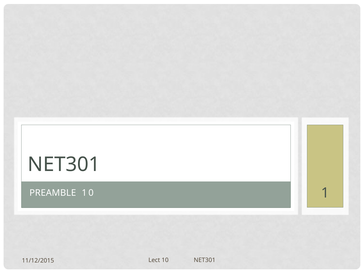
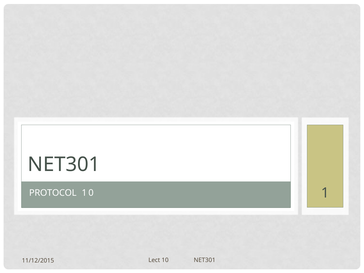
PREAMBLE: PREAMBLE -> PROTOCOL (53, 193)
